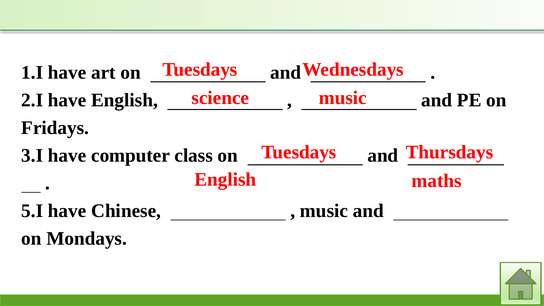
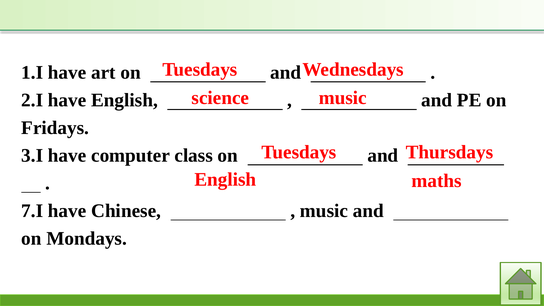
5.I: 5.I -> 7.I (32, 211)
